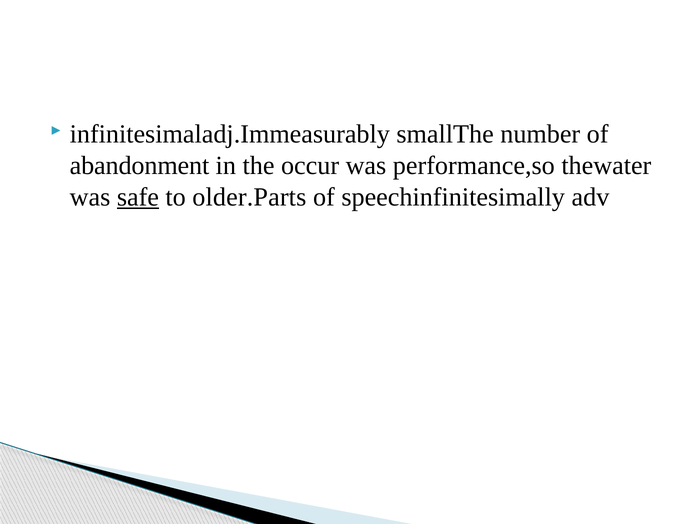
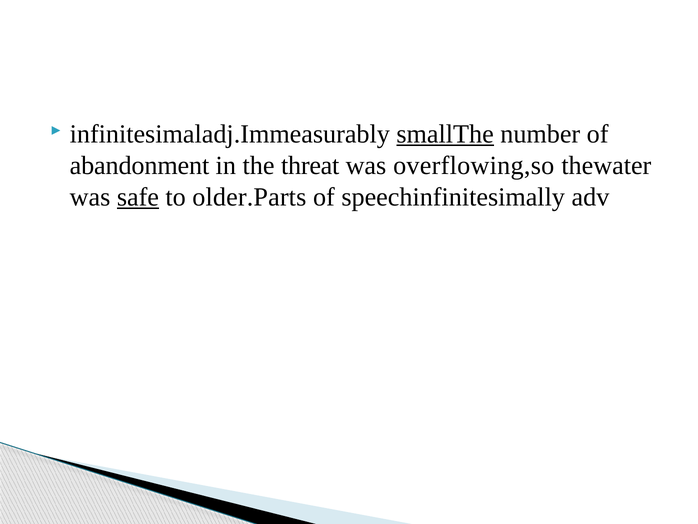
smallThe underline: none -> present (445, 134)
occur: occur -> threat (310, 166)
performance,so: performance,so -> overflowing,so (474, 166)
